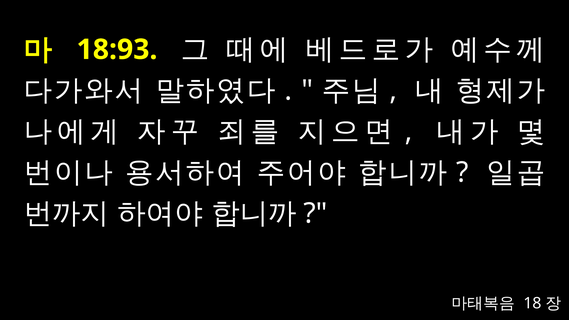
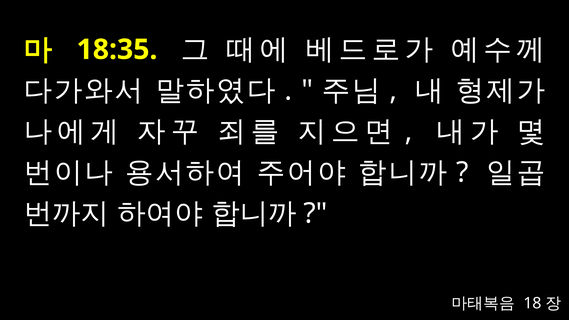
18:93: 18:93 -> 18:35 (117, 50)
